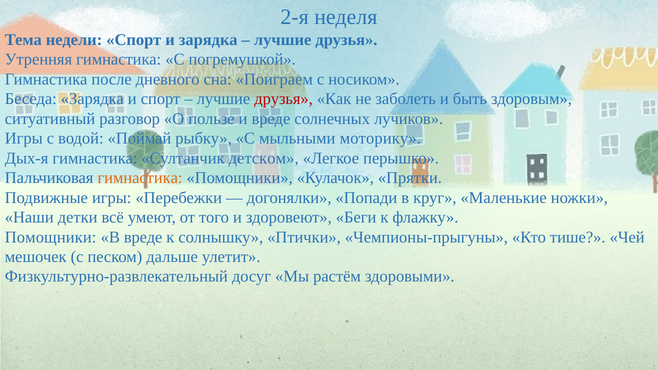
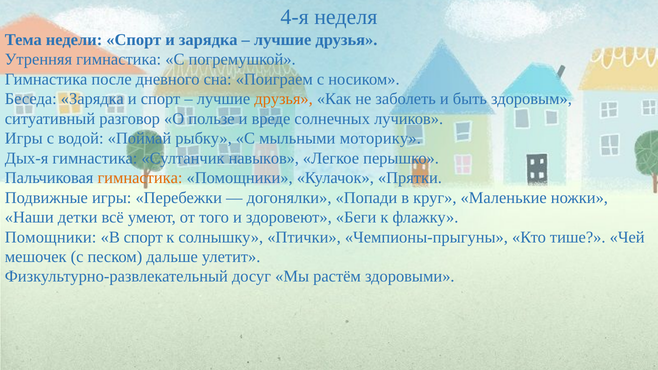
2-я: 2-я -> 4-я (295, 17)
друзья colour: red -> orange (284, 99)
детском: детском -> навыков (264, 158)
В вреде: вреде -> спорт (143, 237)
